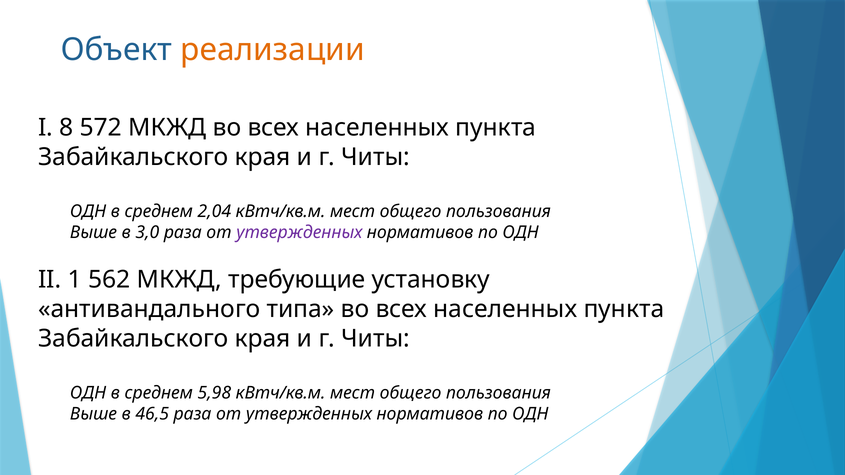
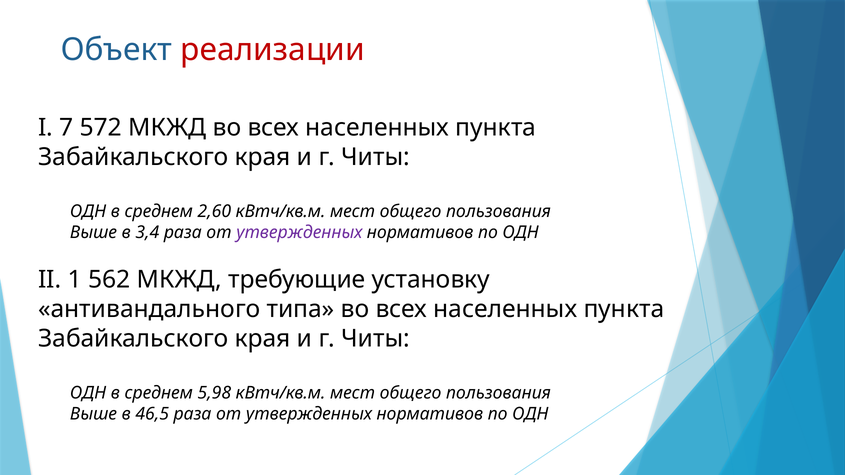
реализации colour: orange -> red (273, 50)
8: 8 -> 7 (66, 127)
2,04: 2,04 -> 2,60 (214, 212)
3,0: 3,0 -> 3,4 (147, 233)
